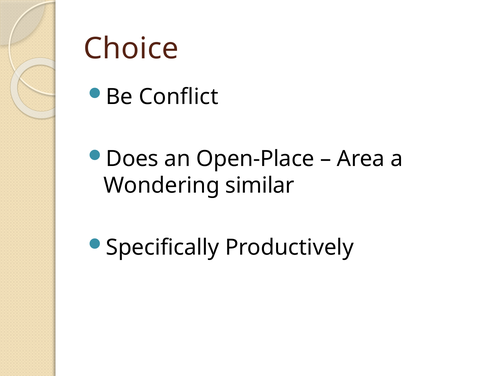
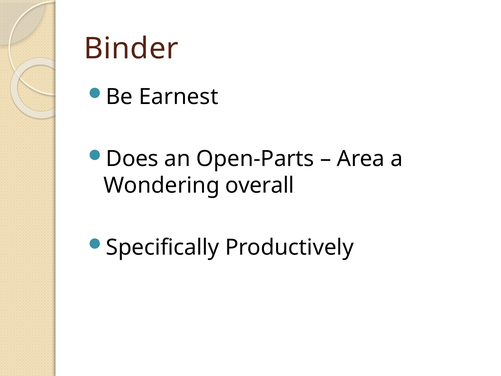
Choice: Choice -> Binder (131, 48)
Conflict: Conflict -> Earnest (179, 97)
Open-Place: Open-Place -> Open-Parts (255, 159)
similar: similar -> overall (260, 185)
